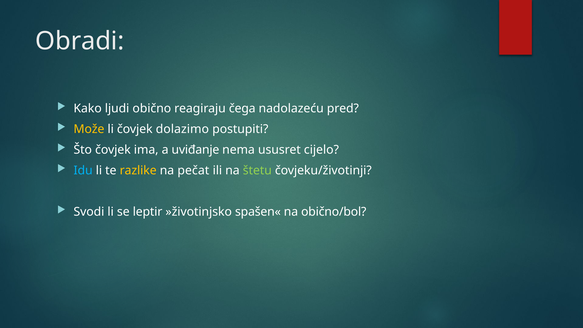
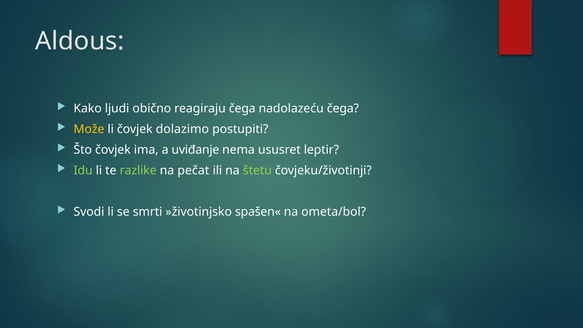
Obradi: Obradi -> Aldous (80, 41)
nadolazeću pred: pred -> čega (343, 109)
cijelo: cijelo -> leptir (321, 150)
Idu colour: light blue -> light green (83, 170)
razlike colour: yellow -> light green (138, 170)
leptir: leptir -> smrti (148, 212)
obično/bol: obično/bol -> ometa/bol (334, 212)
